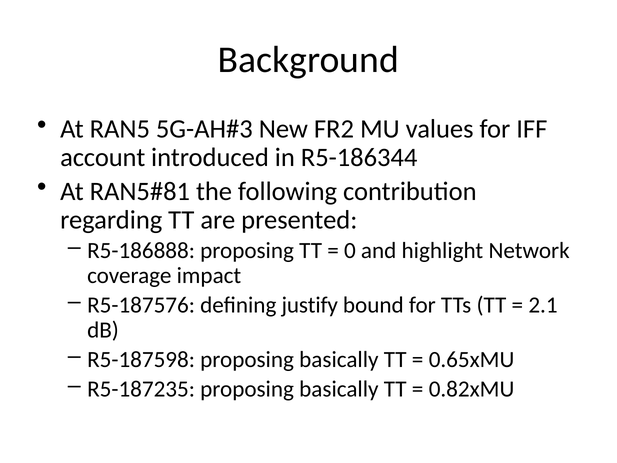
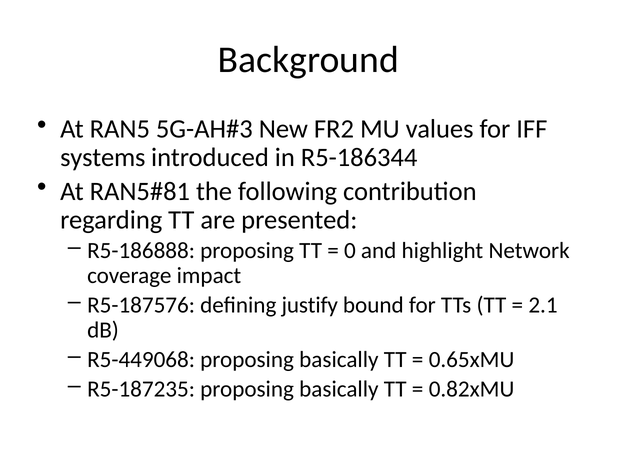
account: account -> systems (103, 158)
R5-187598: R5-187598 -> R5-449068 (141, 359)
